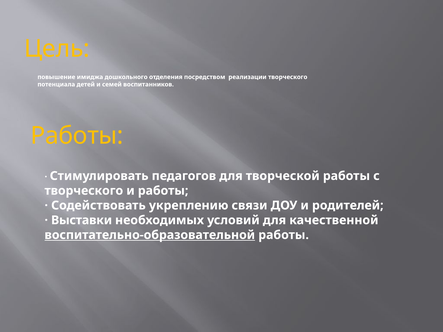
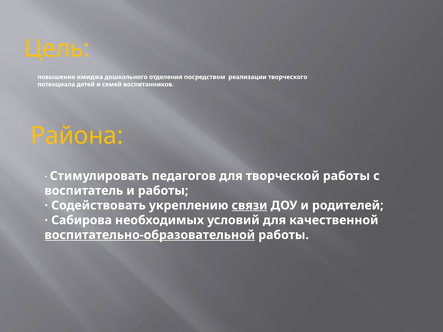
Работы: Работы -> Района (77, 136)
творческого: творческого -> воспитатель (84, 191)
связи underline: none -> present (249, 206)
Выставки: Выставки -> Сабирова (82, 220)
